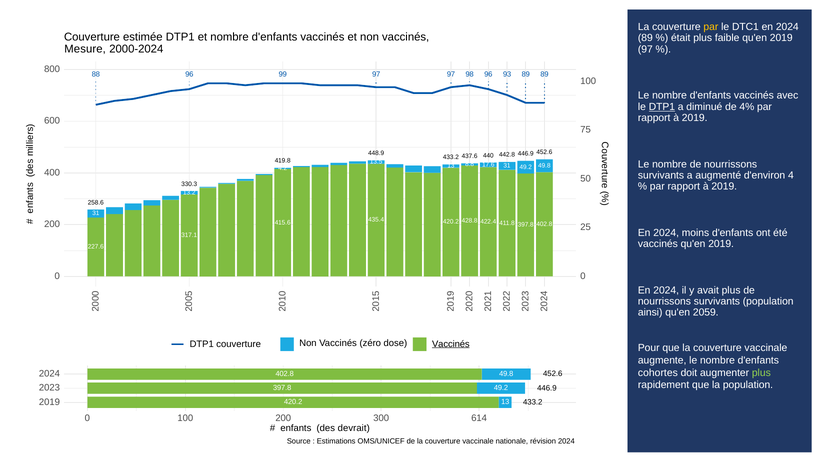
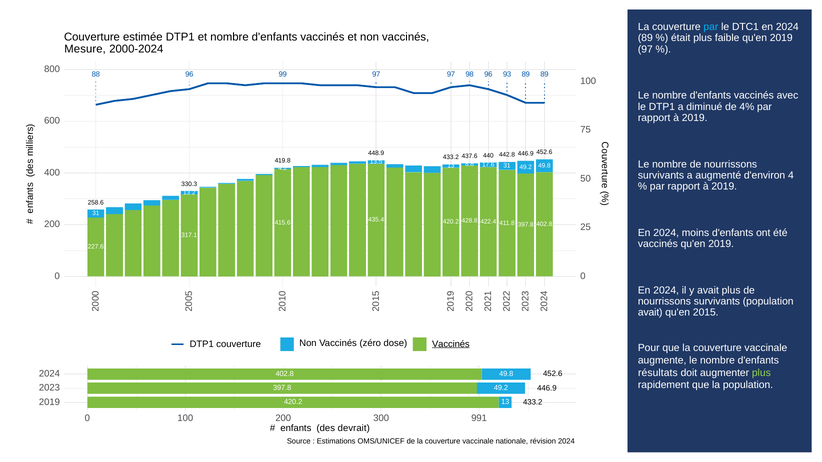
par colour: yellow -> light blue (711, 27)
DTP1 underline: present -> none (662, 107)
ainsi: ainsi -> avait (650, 313)
2059: 2059 -> 2015 (706, 313)
cohortes: cohortes -> résultats (658, 373)
614: 614 -> 991 (479, 418)
